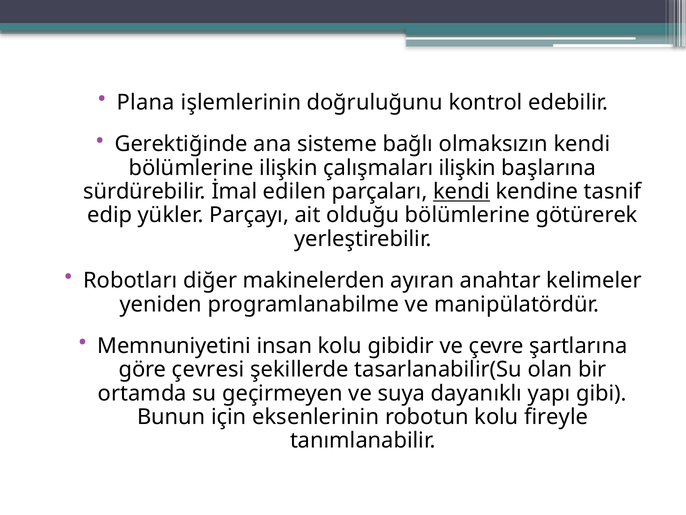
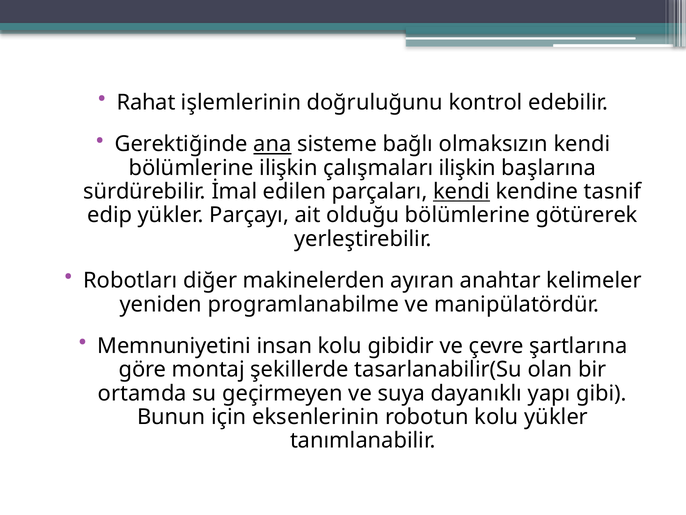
Plana: Plana -> Rahat (146, 102)
ana underline: none -> present (272, 144)
çevresi: çevresi -> montaj (208, 369)
kolu fireyle: fireyle -> yükler (556, 417)
